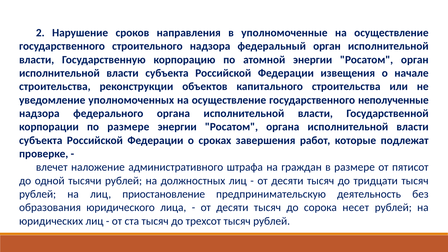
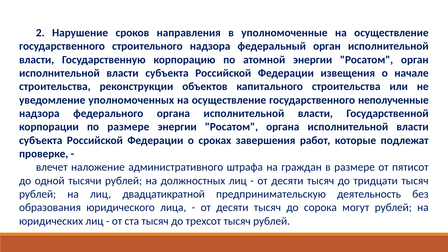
приостановление: приостановление -> двадцатикратной (164, 194)
несет: несет -> могут (356, 208)
